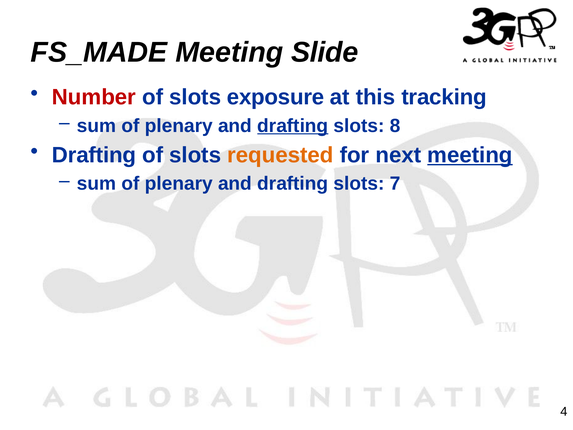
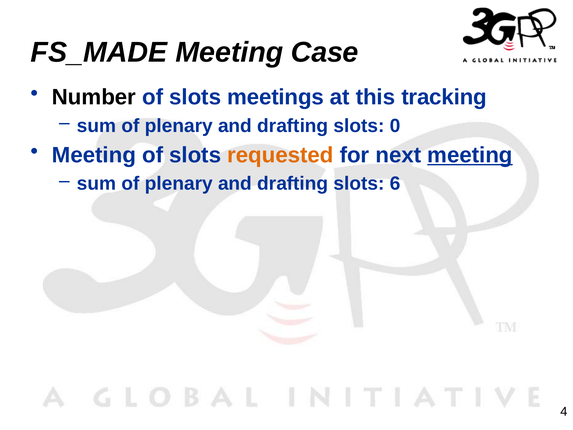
Slide: Slide -> Case (325, 52)
Number colour: red -> black (94, 97)
exposure: exposure -> meetings (276, 97)
drafting underline: present -> none (293, 126)
8: 8 -> 0 (395, 126)
Drafting: Drafting -> Meeting (94, 155)
7: 7 -> 6 (395, 184)
